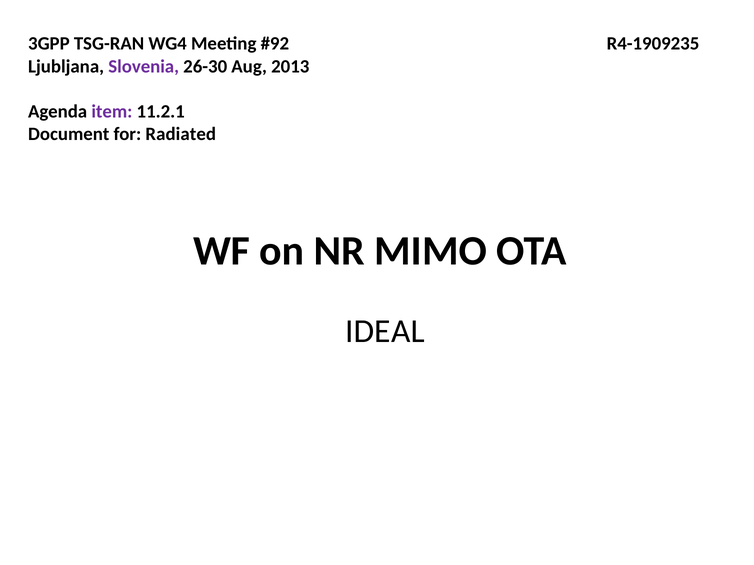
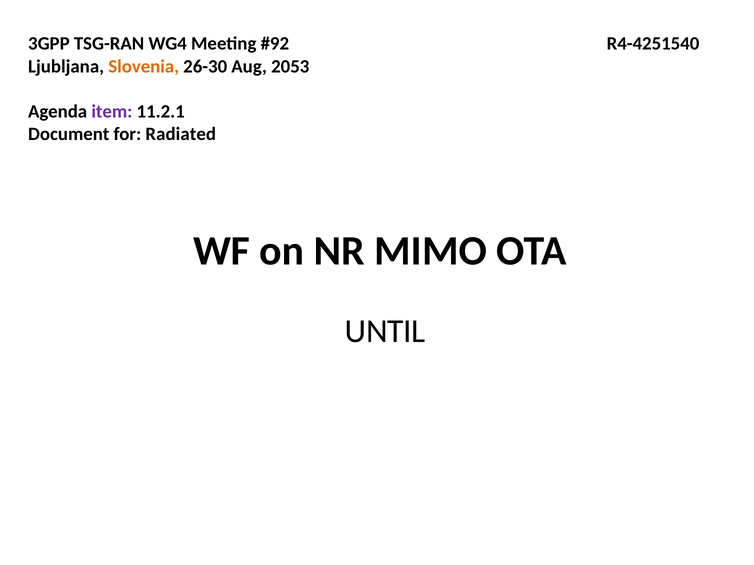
R4-1909235: R4-1909235 -> R4-4251540 (653, 44)
Slovenia colour: purple -> orange (144, 66)
2013: 2013 -> 2053 (290, 66)
IDEAL: IDEAL -> UNTIL (385, 331)
